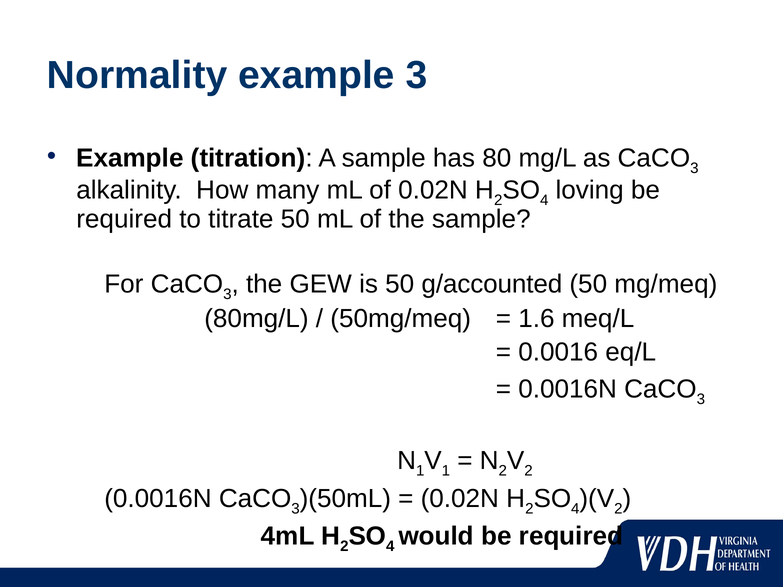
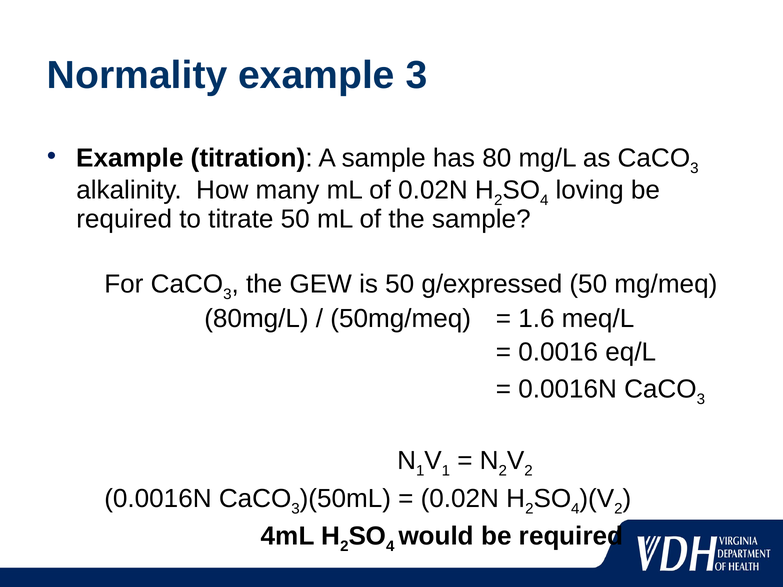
g/accounted: g/accounted -> g/expressed (492, 284)
